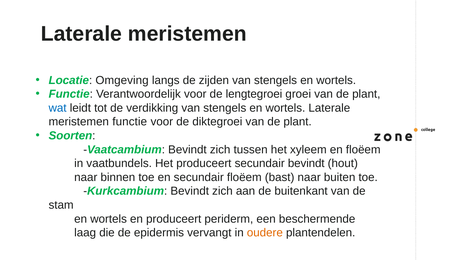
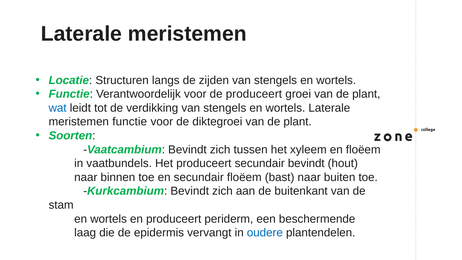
Omgeving: Omgeving -> Structuren (122, 80)
de lengtegroei: lengtegroei -> produceert (254, 94)
oudere colour: orange -> blue (265, 233)
